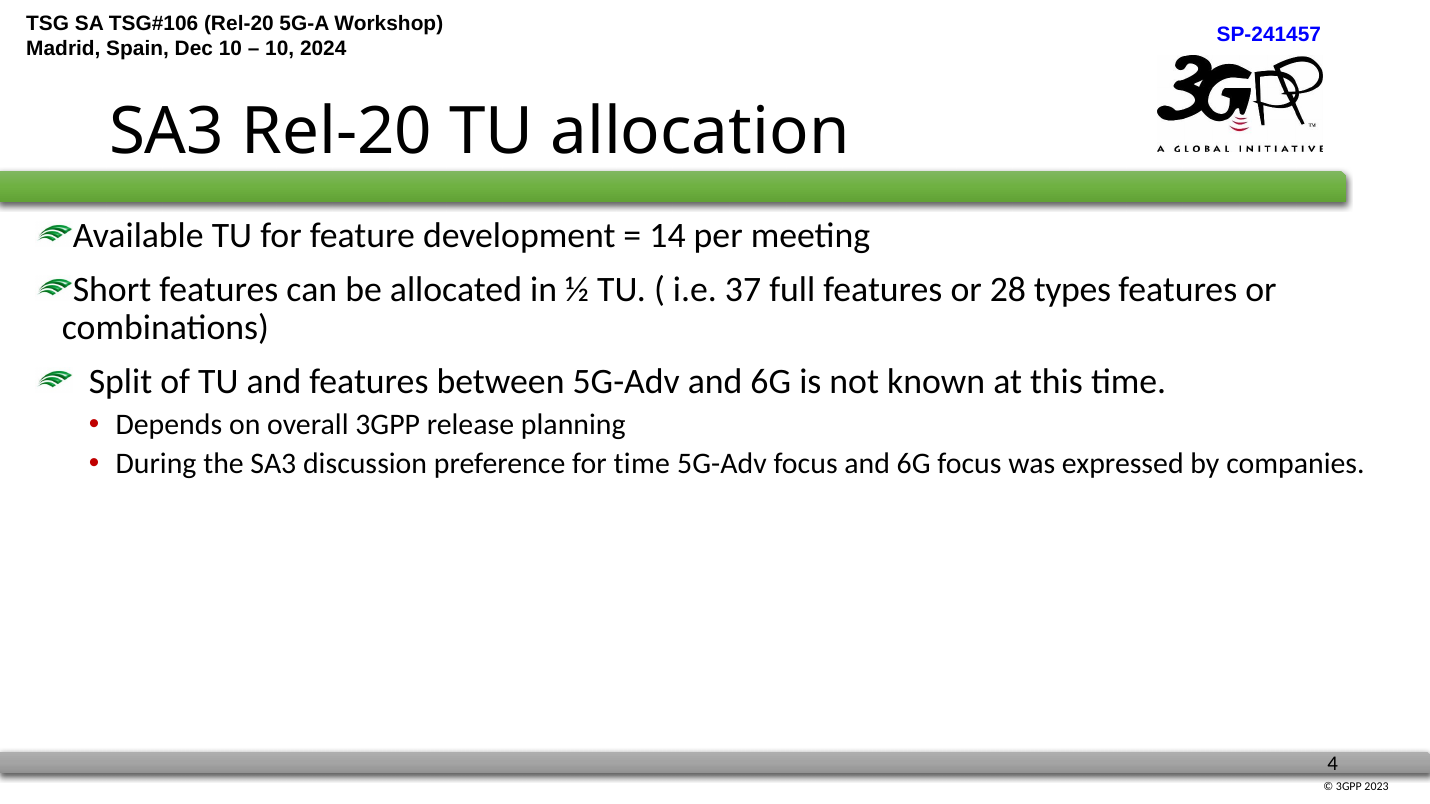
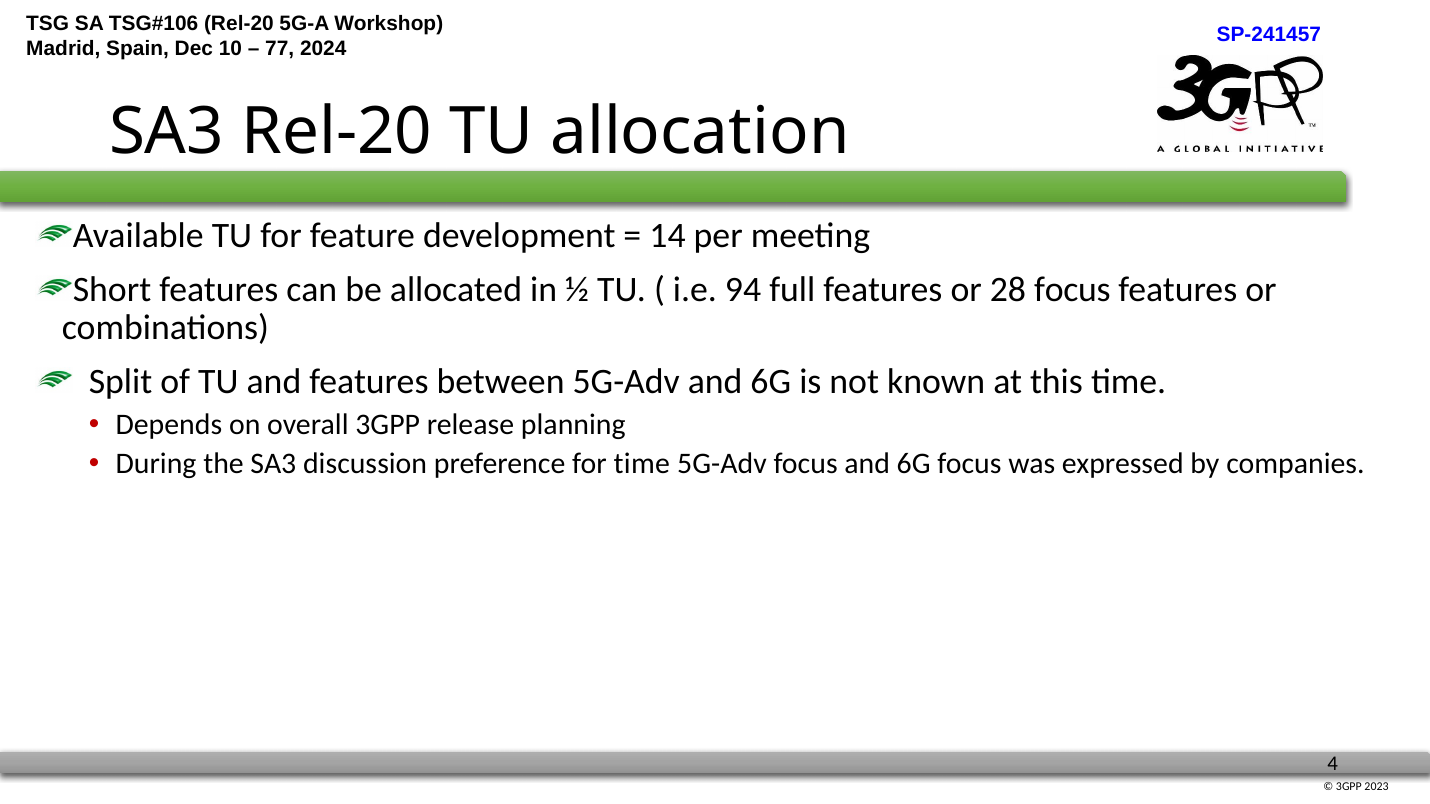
10: 10 -> 77 (280, 49)
37: 37 -> 94 (743, 290)
28 types: types -> focus (1072, 290)
